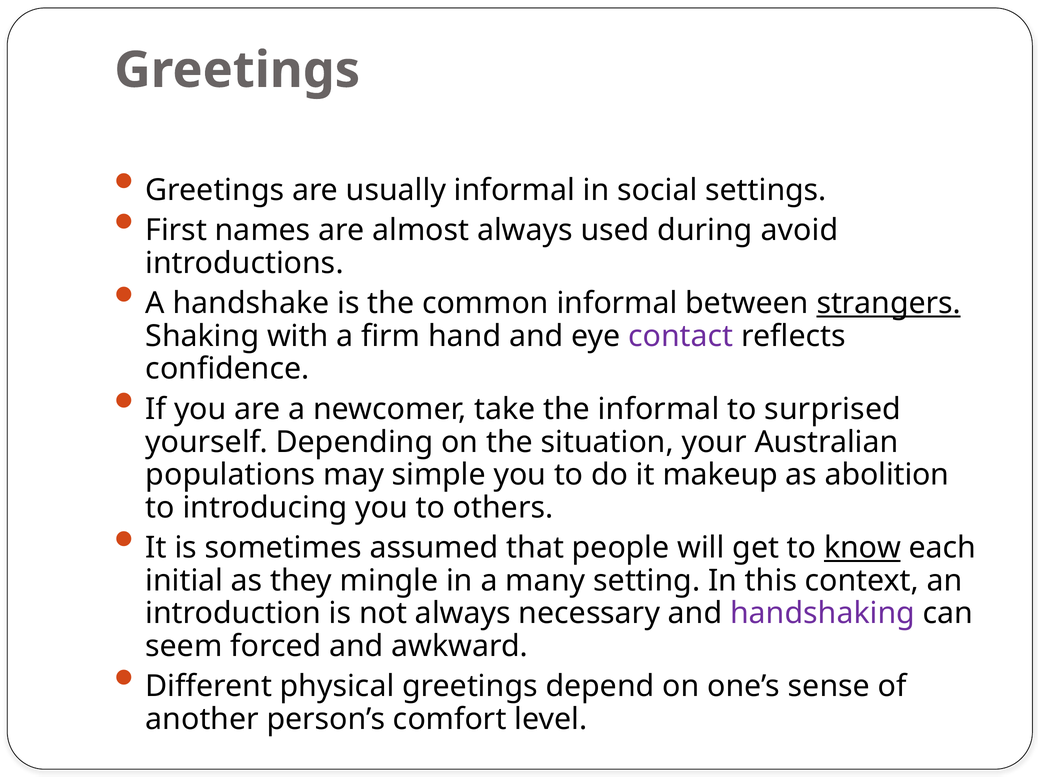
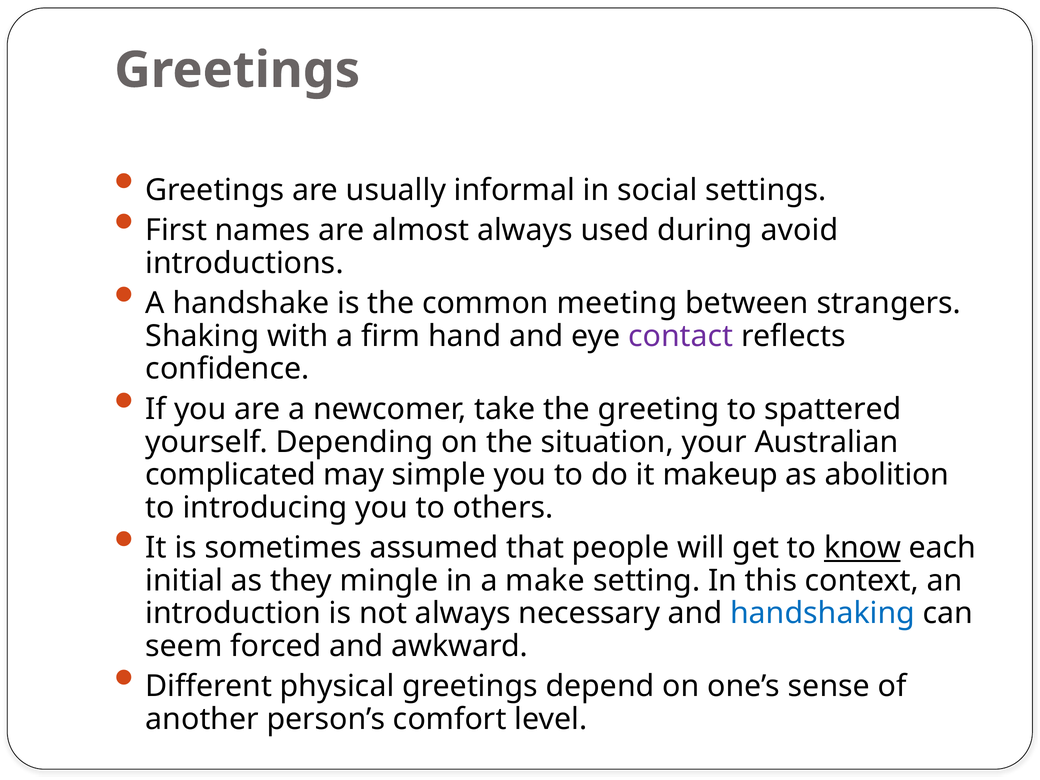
common informal: informal -> meeting (617, 303)
strangers underline: present -> none (889, 303)
the informal: informal -> greeting (659, 409)
surprised: surprised -> spattered (833, 409)
populations: populations -> complicated (231, 475)
many: many -> make (545, 581)
handshaking colour: purple -> blue (823, 613)
